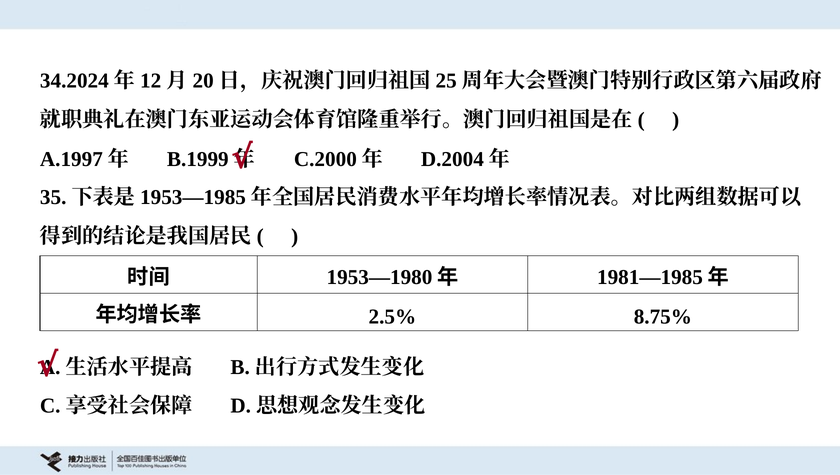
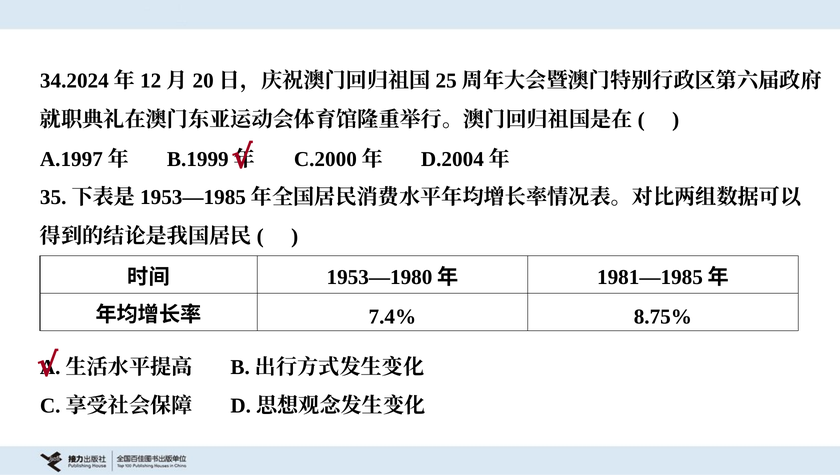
2.5%: 2.5% -> 7.4% (392, 317)
